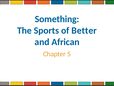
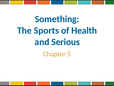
Better: Better -> Health (84, 30)
African: African -> Serious (66, 42)
